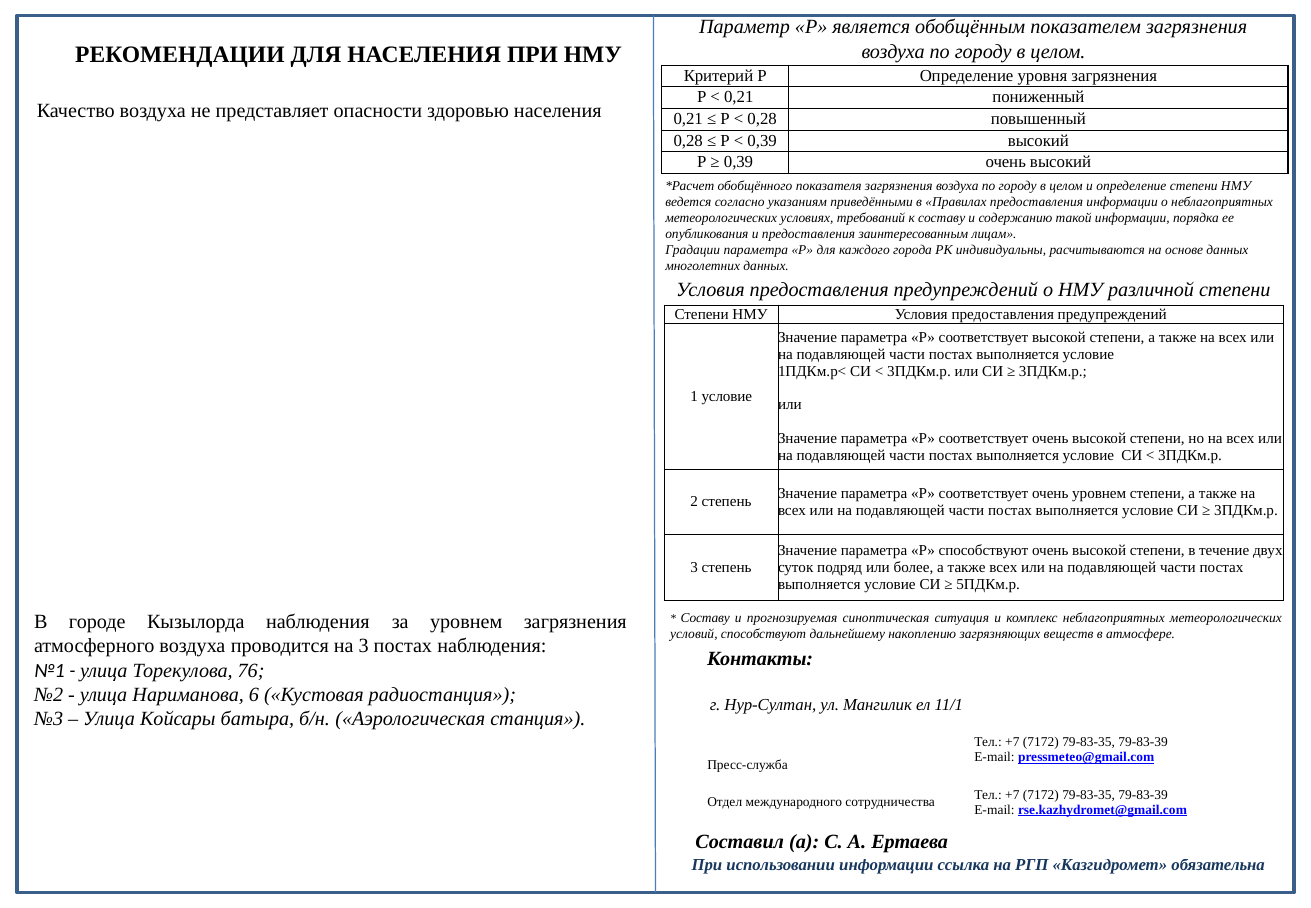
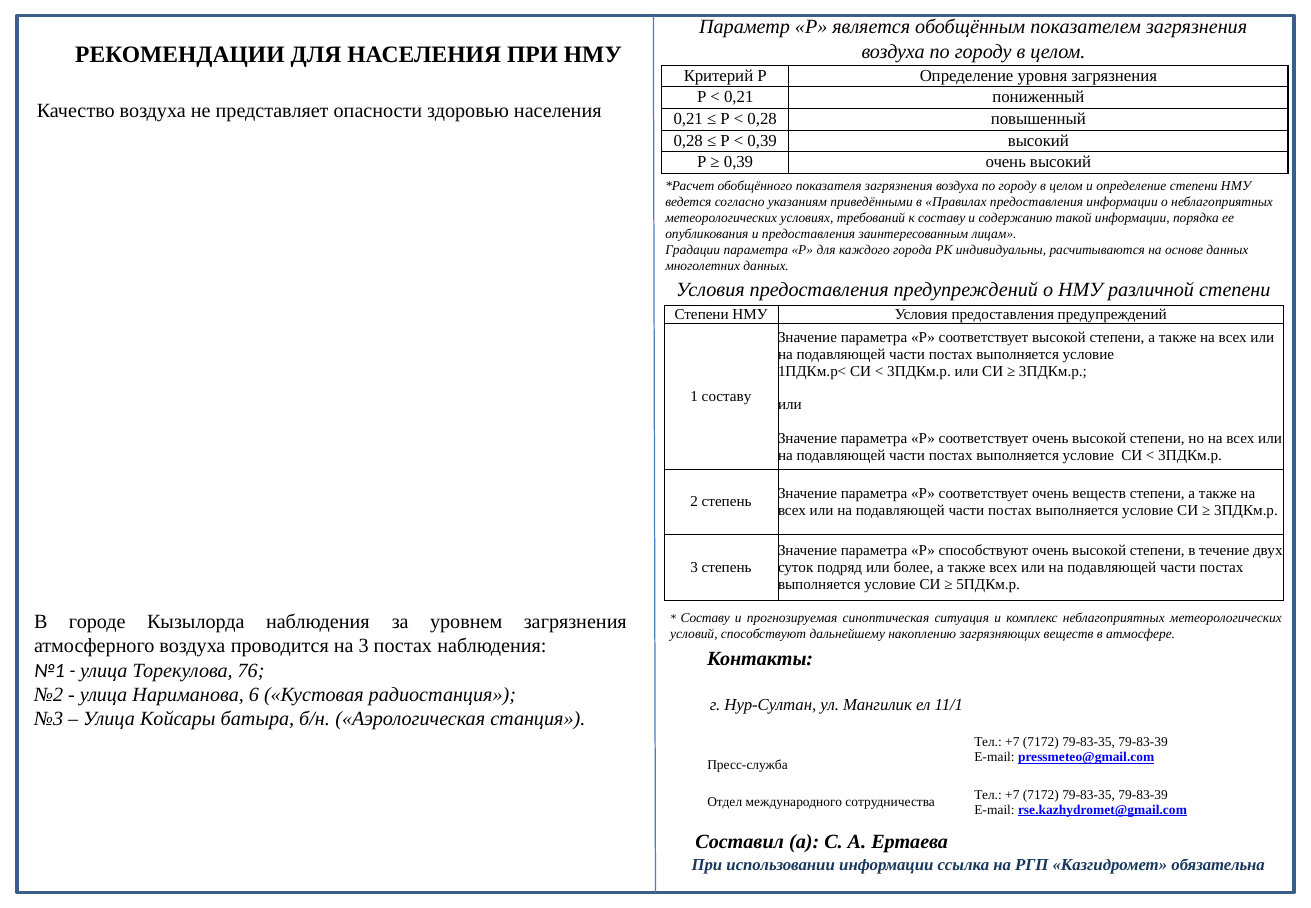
1 условие: условие -> составу (727, 396)
очень уровнем: уровнем -> веществ (1099, 493)
